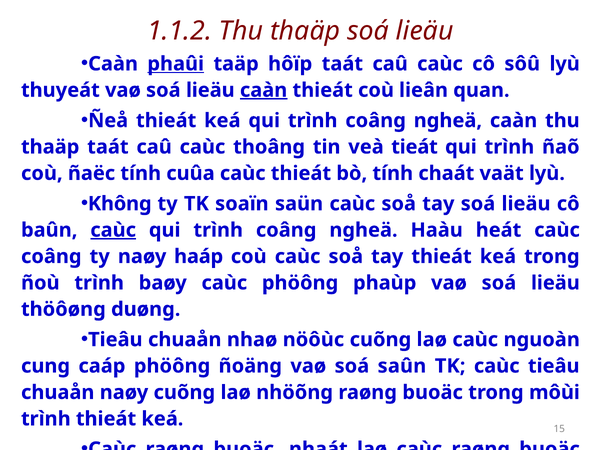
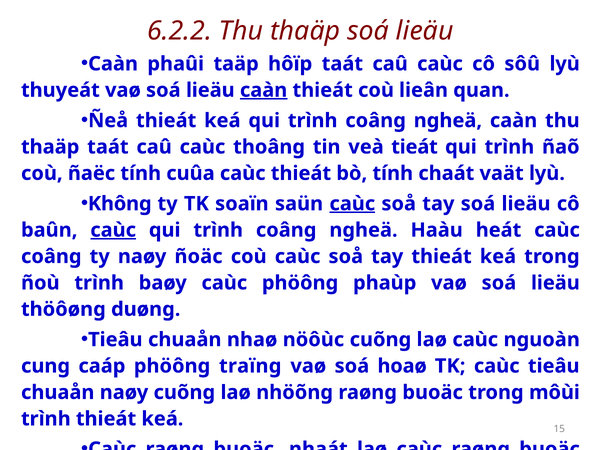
1.1.2: 1.1.2 -> 6.2.2 (179, 31)
phaûi underline: present -> none (176, 64)
caùc underline: none -> present (352, 204)
haáp: haáp -> ñoäc (199, 257)
ñoäng: ñoäng -> traïng (250, 367)
saûn: saûn -> hoaø (402, 367)
